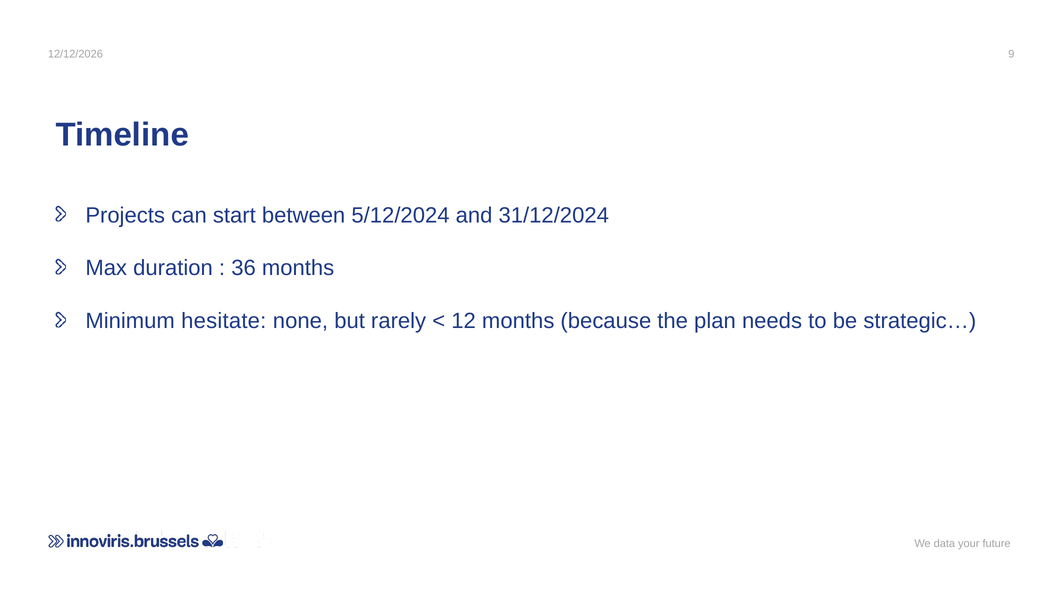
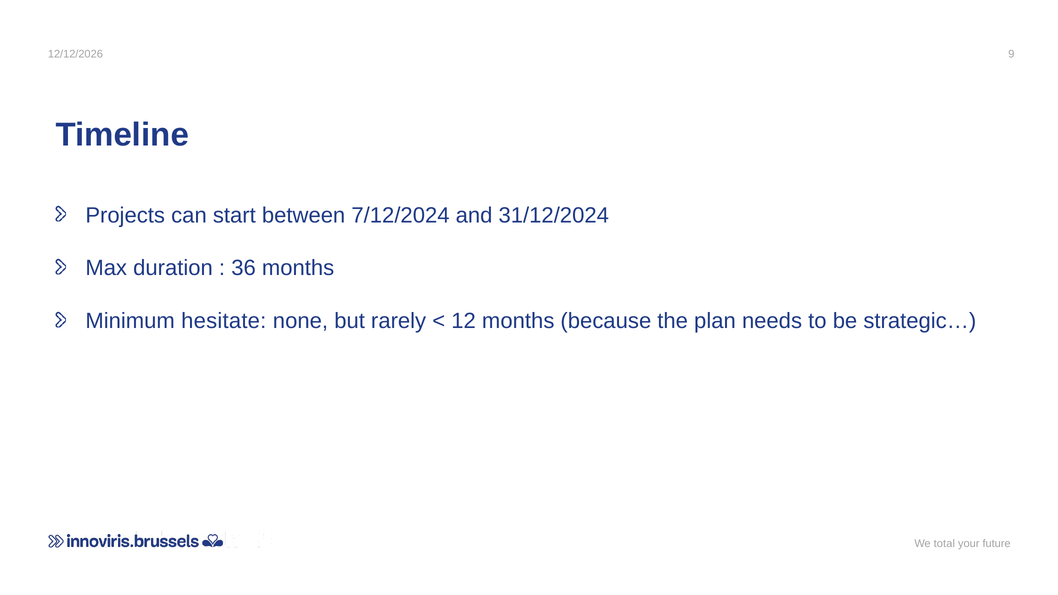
5/12/2024: 5/12/2024 -> 7/12/2024 (401, 215)
data: data -> total (944, 544)
